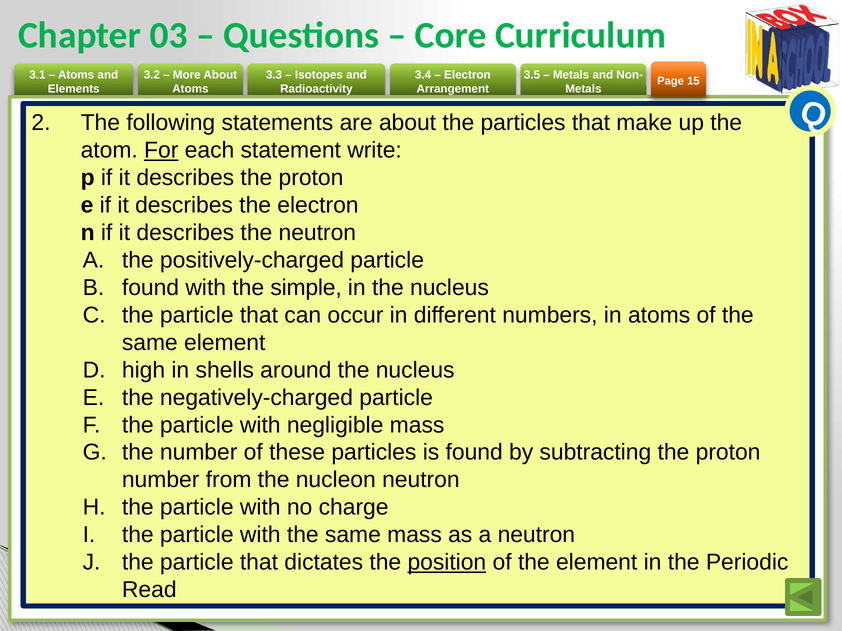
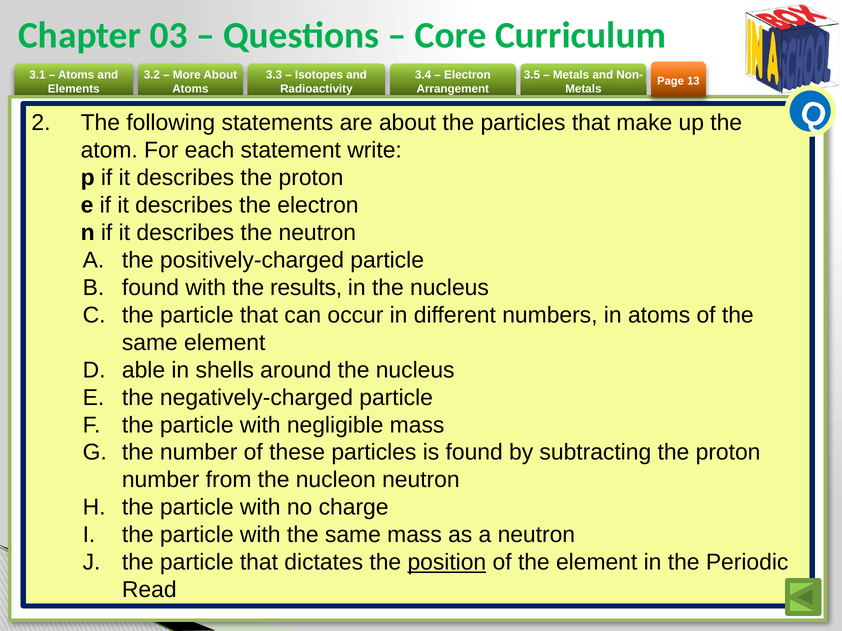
15: 15 -> 13 (693, 81)
For underline: present -> none (161, 150)
simple: simple -> results (306, 288)
high: high -> able (144, 370)
